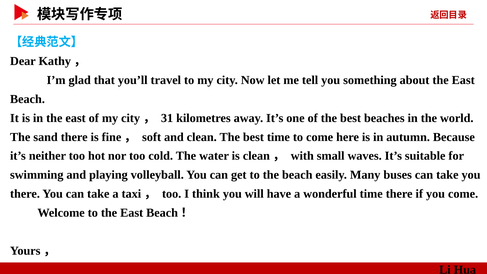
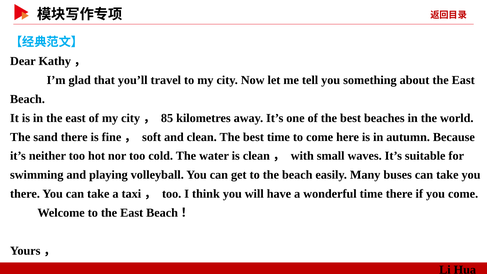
31: 31 -> 85 (167, 118)
